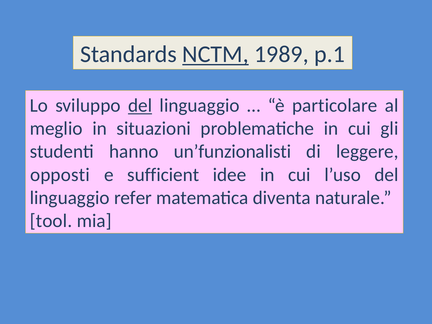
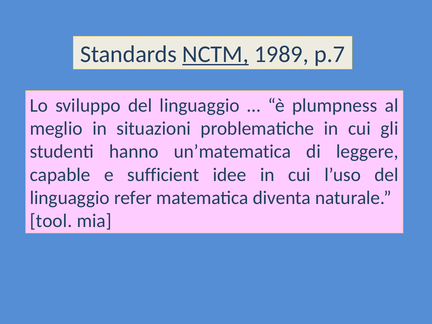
p.1: p.1 -> p.7 (329, 54)
del underline: present -> none (140, 106)
particolare: particolare -> plumpness (335, 106)
un’funzionalisti: un’funzionalisti -> un’matematica (233, 152)
opposti: opposti -> capable (60, 175)
